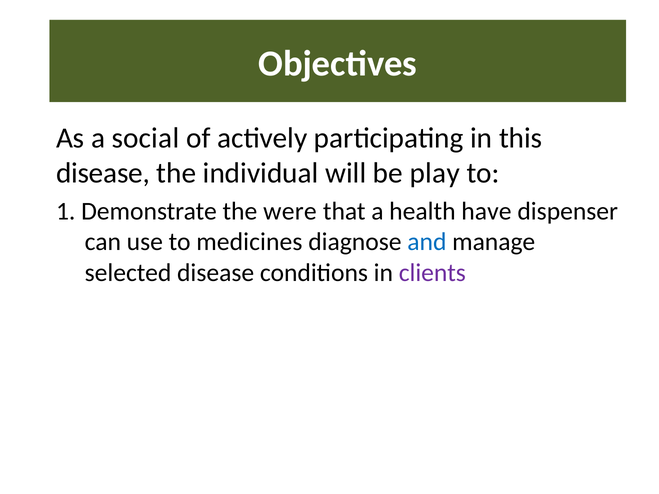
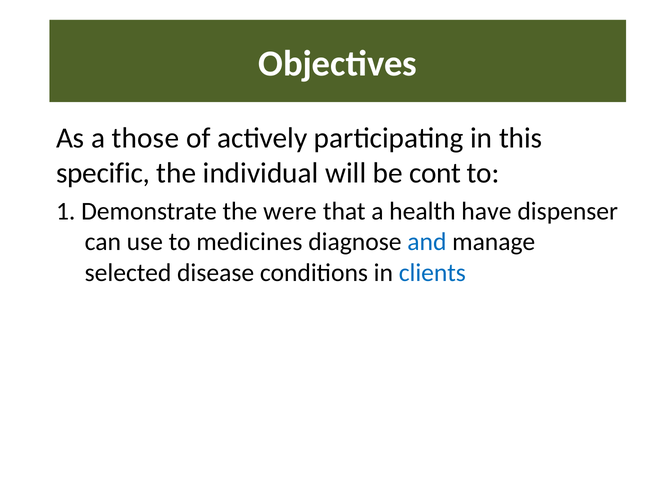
social: social -> those (145, 138)
disease: disease -> specific (103, 173)
play: play -> cont (435, 173)
clients colour: purple -> blue (432, 273)
